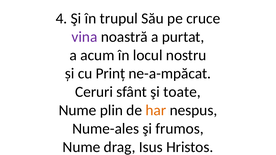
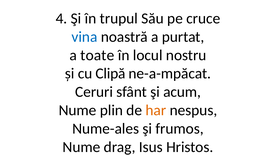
vina colour: purple -> blue (84, 37)
acum: acum -> toate (97, 55)
Prinț: Prinț -> Clipă (111, 74)
toate: toate -> acum (182, 92)
